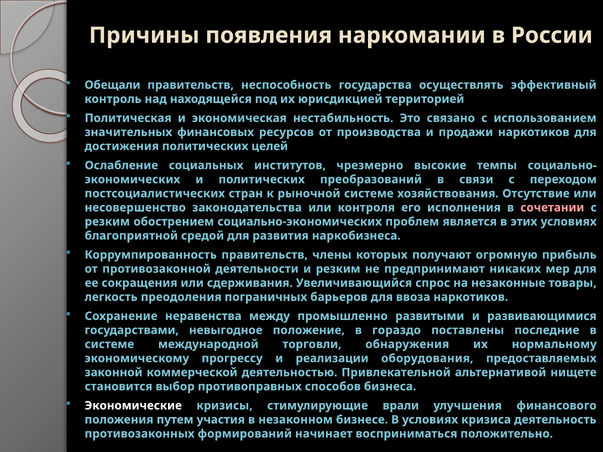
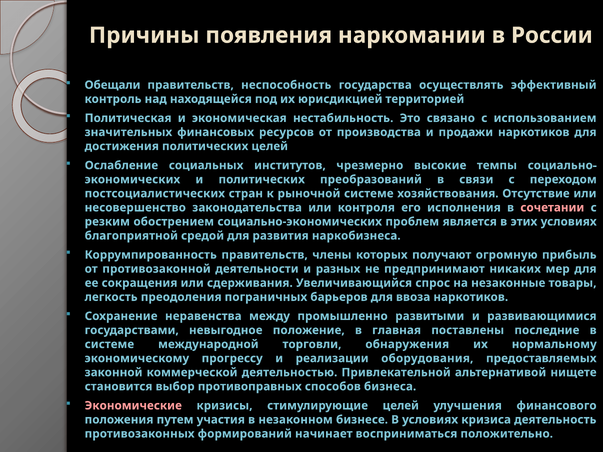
и резким: резким -> разных (338, 269)
гораздо: гораздо -> главная (397, 330)
Экономические colour: white -> pink (133, 406)
стимулирующие врали: врали -> целей (401, 406)
